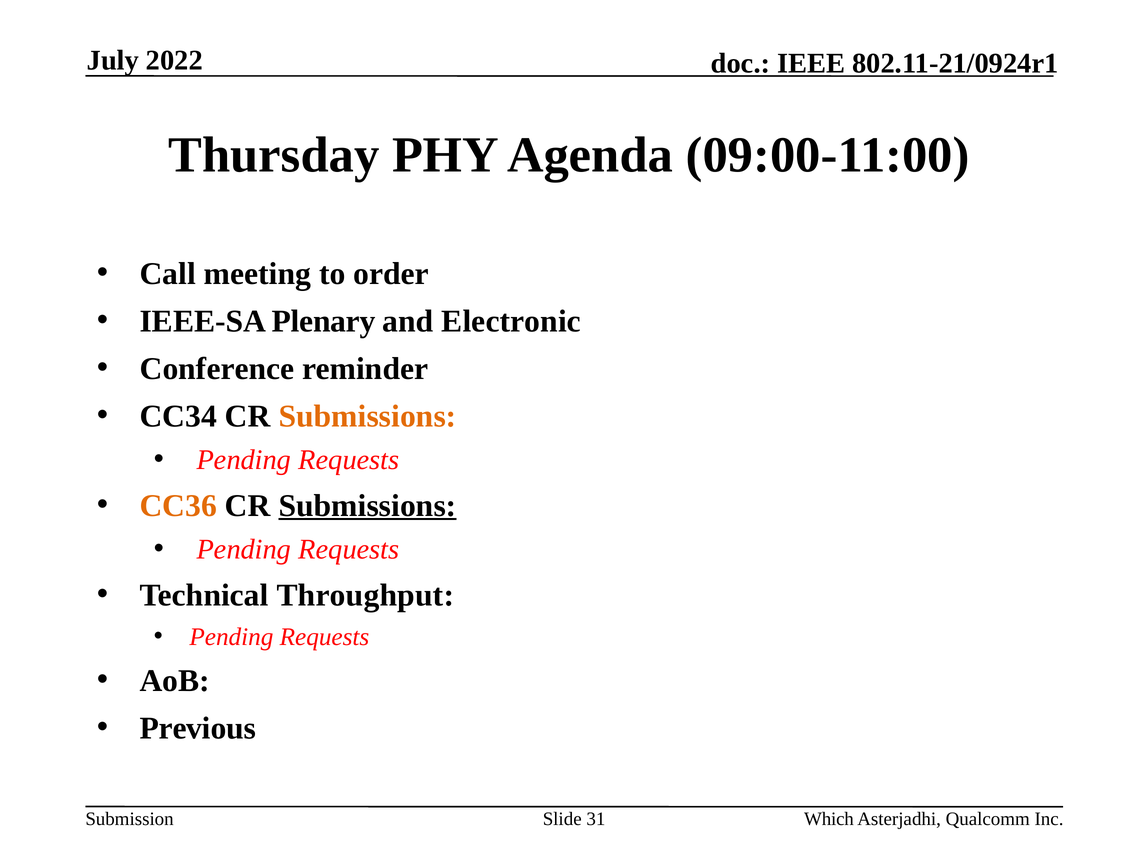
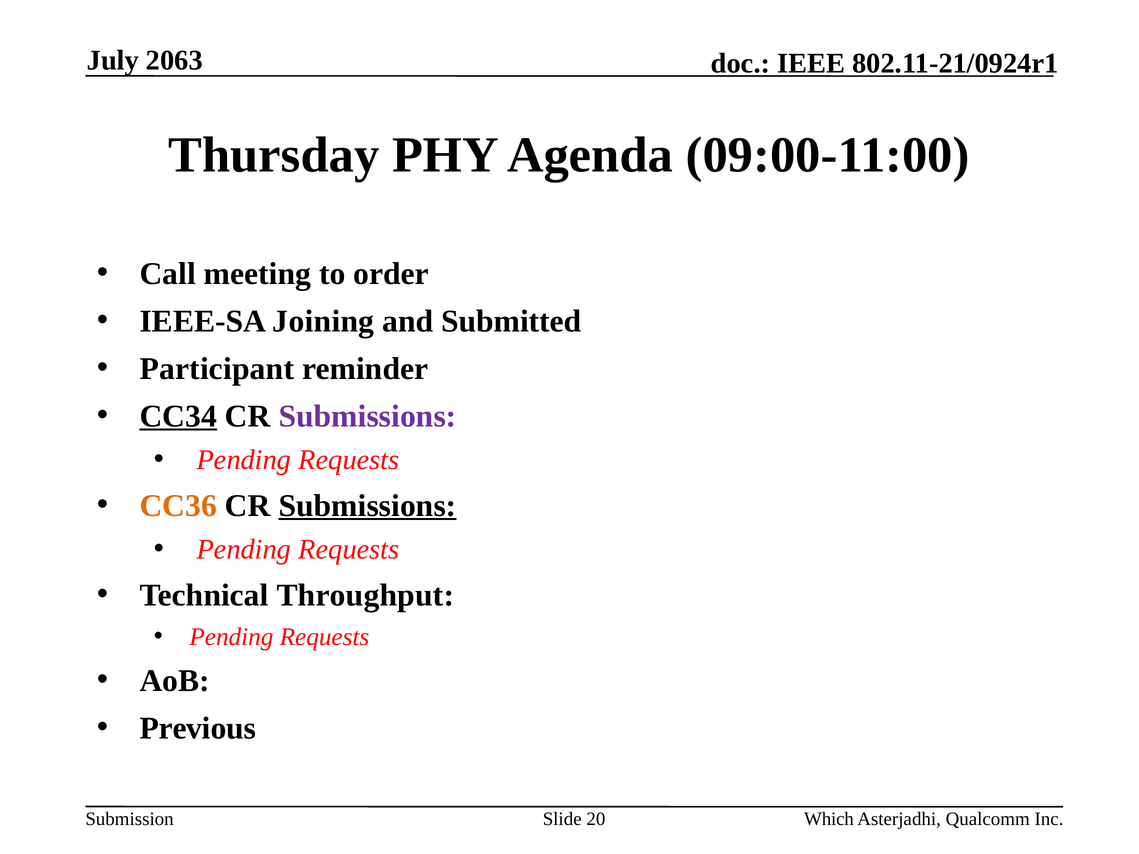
2022: 2022 -> 2063 (174, 60)
Plenary: Plenary -> Joining (323, 321)
Electronic: Electronic -> Submitted (511, 321)
Conference: Conference -> Participant (217, 369)
CC34 underline: none -> present (178, 416)
Submissions colour: orange -> purple (368, 416)
31: 31 -> 20 (596, 819)
